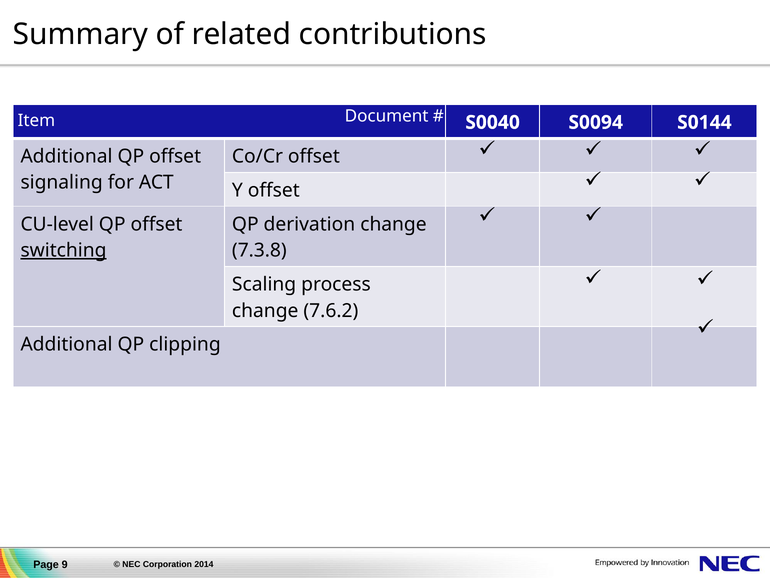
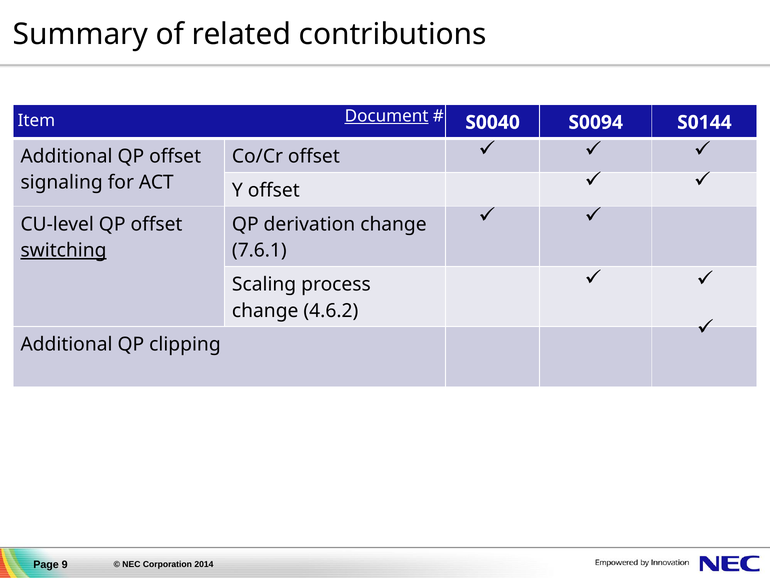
Document underline: none -> present (387, 116)
7.3.8: 7.3.8 -> 7.6.1 (259, 250)
7.6.2: 7.6.2 -> 4.6.2 (331, 310)
